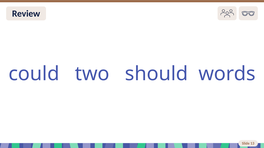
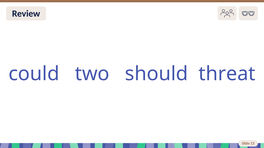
words: words -> threat (227, 74)
